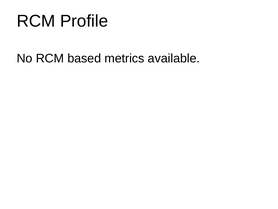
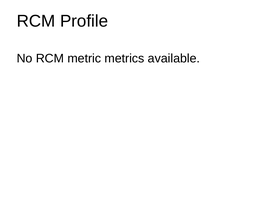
based: based -> metric (84, 58)
